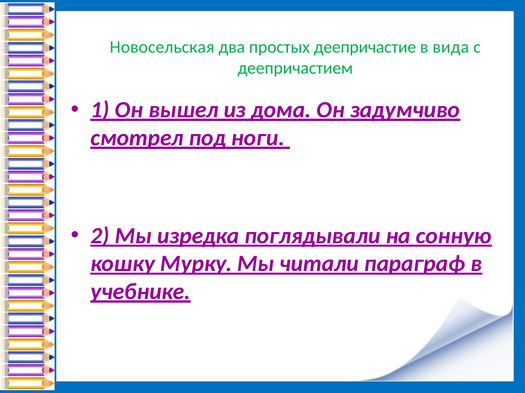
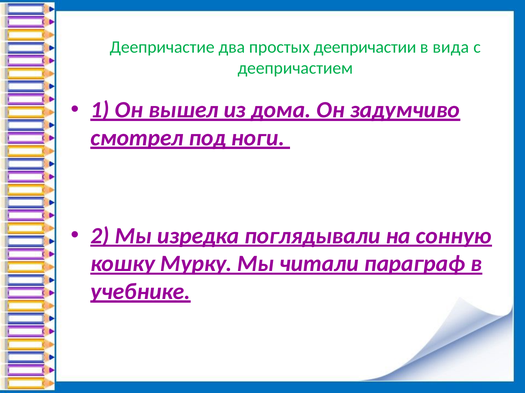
Новосельская: Новосельская -> Деепричастие (162, 47)
деепричастие: деепричастие -> деепричастии (365, 47)
